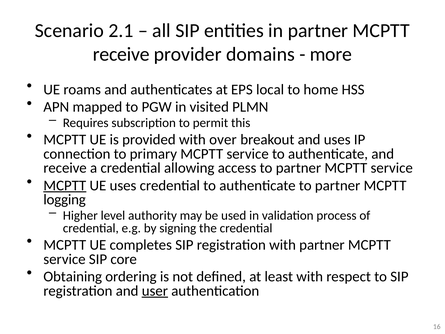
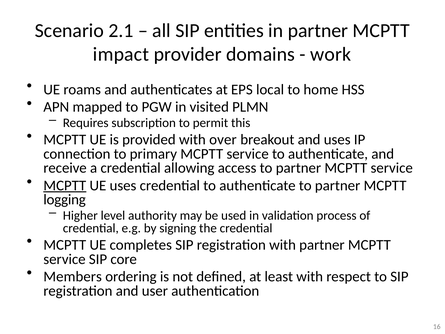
receive: receive -> impact (121, 54)
more: more -> work (331, 54)
Obtaining: Obtaining -> Members (73, 276)
user underline: present -> none (155, 291)
